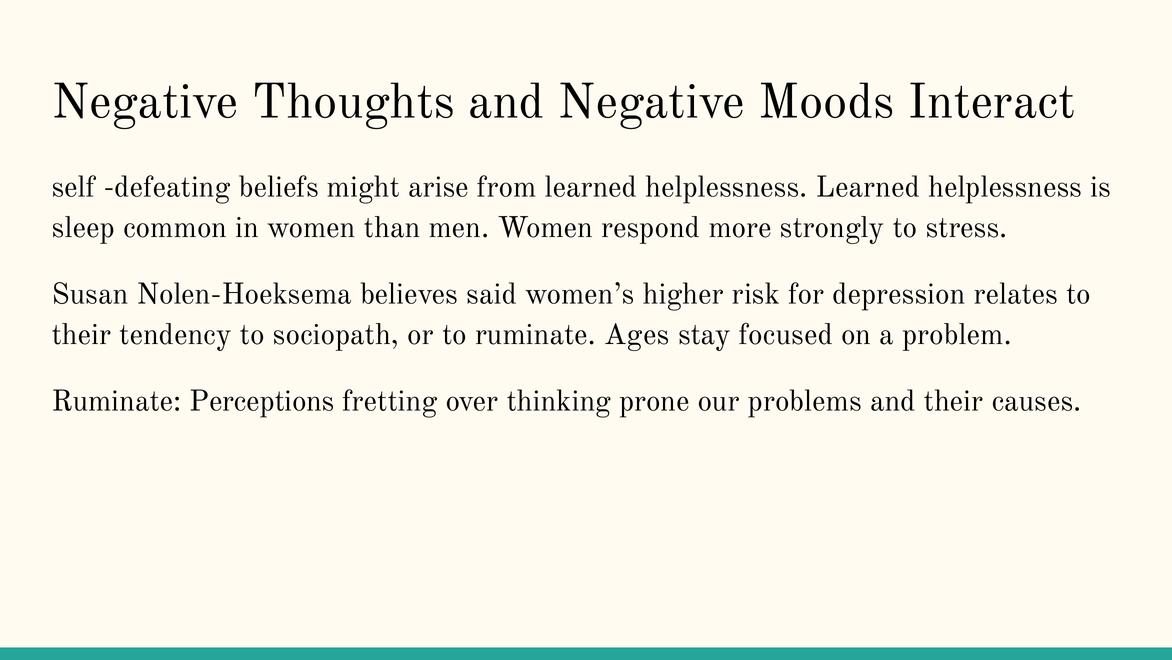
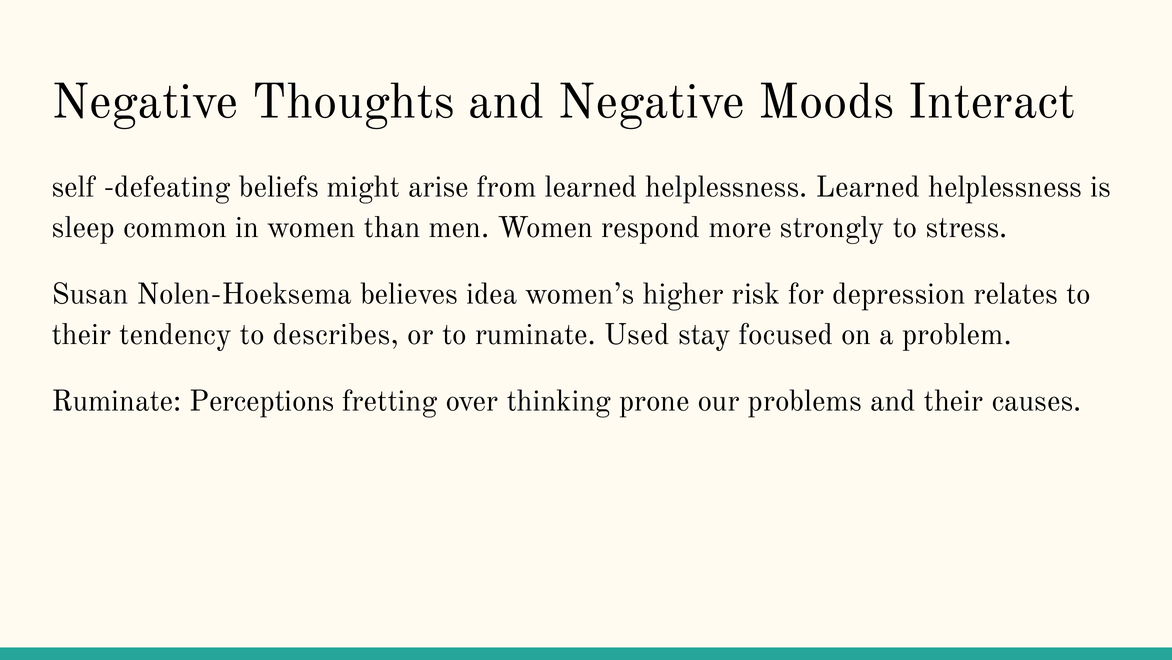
said: said -> idea (492, 294)
sociopath: sociopath -> describes (336, 334)
Ages: Ages -> Used (637, 334)
